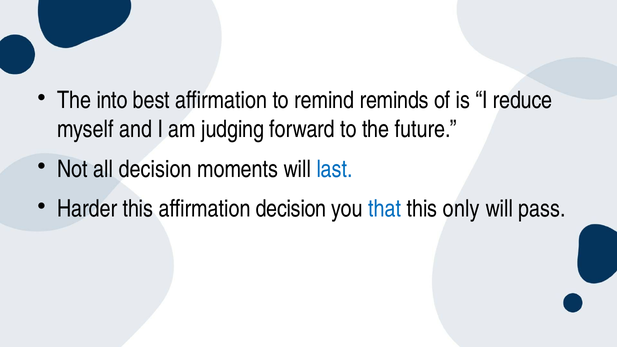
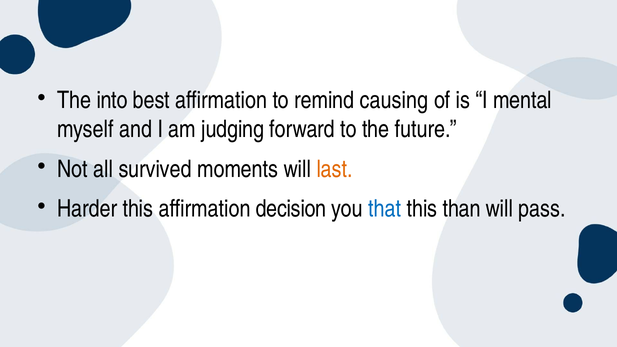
reminds: reminds -> causing (394, 100)
reduce: reduce -> mental (522, 100)
all decision: decision -> survived (155, 169)
last colour: blue -> orange (335, 169)
only: only -> than (462, 209)
